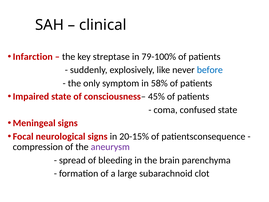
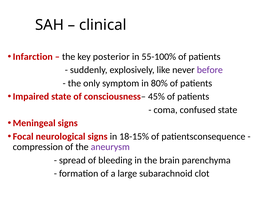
streptase: streptase -> posterior (111, 57)
79-100%: 79-100% -> 55-100% (159, 57)
before colour: blue -> purple (210, 70)
58%: 58% -> 80% (159, 83)
20-15%: 20-15% -> 18-15% (134, 136)
